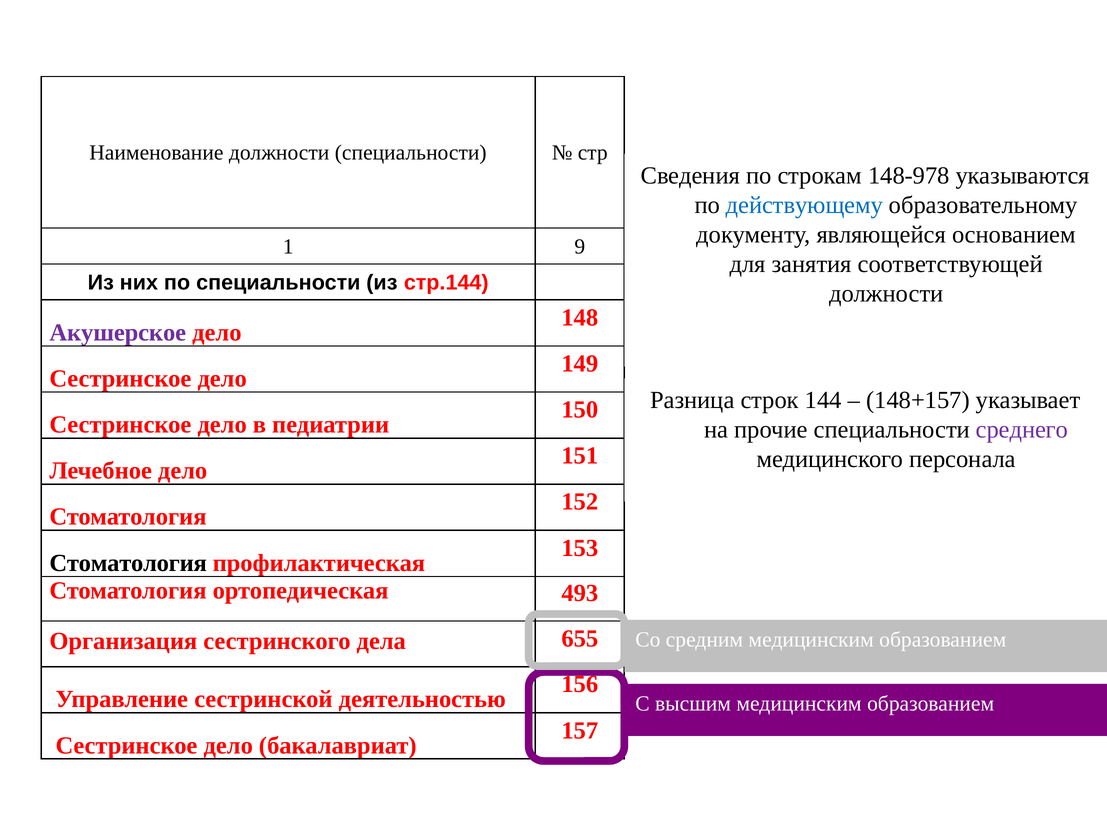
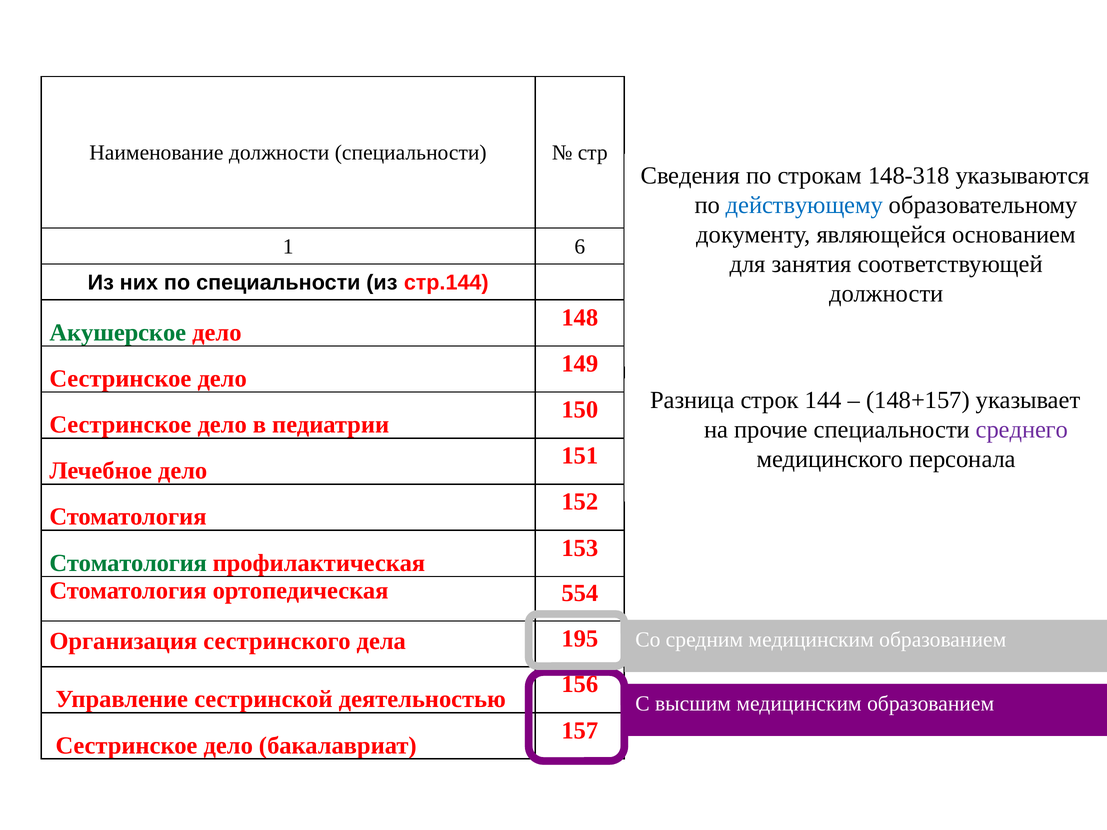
148-978: 148-978 -> 148-318 (909, 176)
9: 9 -> 6 (580, 247)
Акушерское colour: purple -> green (118, 333)
Стоматология colour: black -> green (128, 563)
493: 493 -> 554 (580, 593)
655: 655 -> 195 (580, 639)
